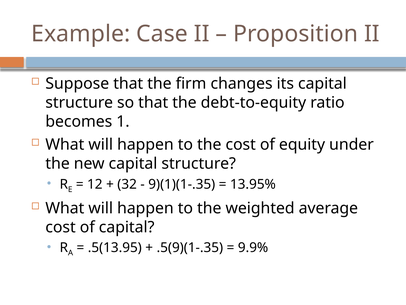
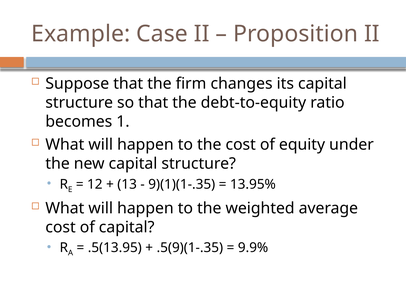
32: 32 -> 13 (127, 184)
